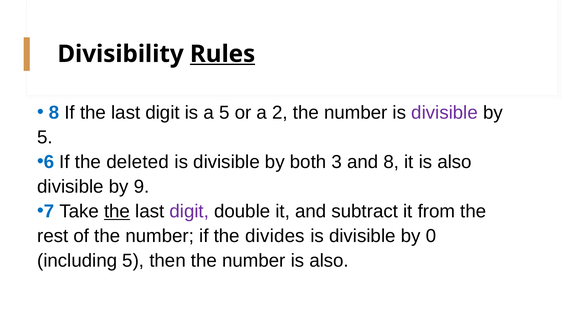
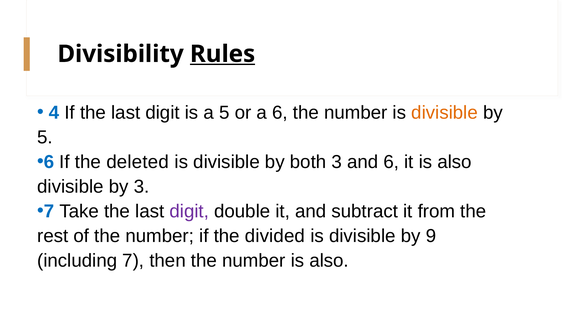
8: 8 -> 4 (54, 113)
a 2: 2 -> 6 (280, 113)
divisible colour: purple -> orange (445, 113)
and 8: 8 -> 6 (391, 162)
by 9: 9 -> 3 (142, 187)
the underline: present -> none (117, 212)
divides: divides -> divided (275, 236)
0: 0 -> 9 (431, 236)
including 5: 5 -> 7 (133, 261)
